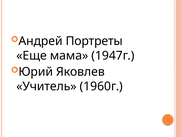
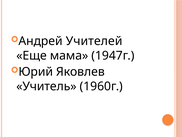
Портреты: Портреты -> Учителей (94, 41)
